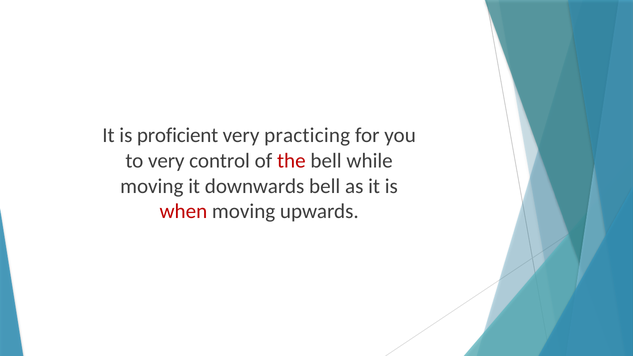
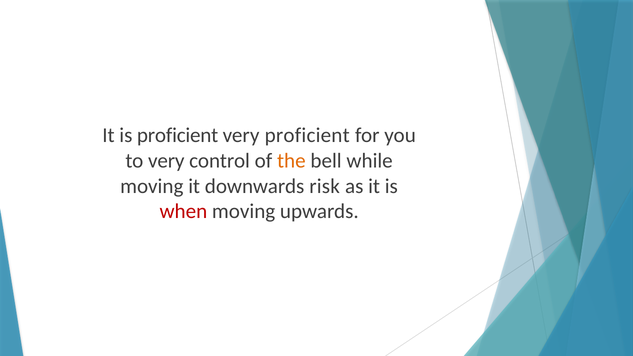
very practicing: practicing -> proficient (307, 136)
the colour: red -> orange (291, 161)
downwards bell: bell -> risk (325, 186)
